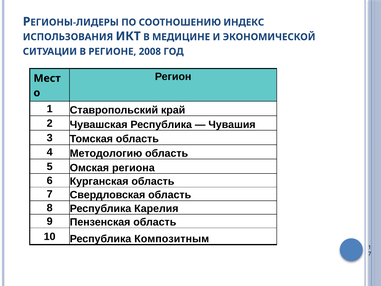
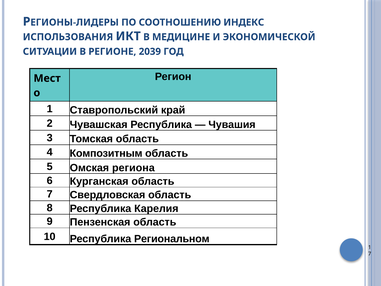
2008: 2008 -> 2039 (150, 52)
Методологию: Методологию -> Композитным (106, 153)
Композитным: Композитным -> Региональном (172, 239)
